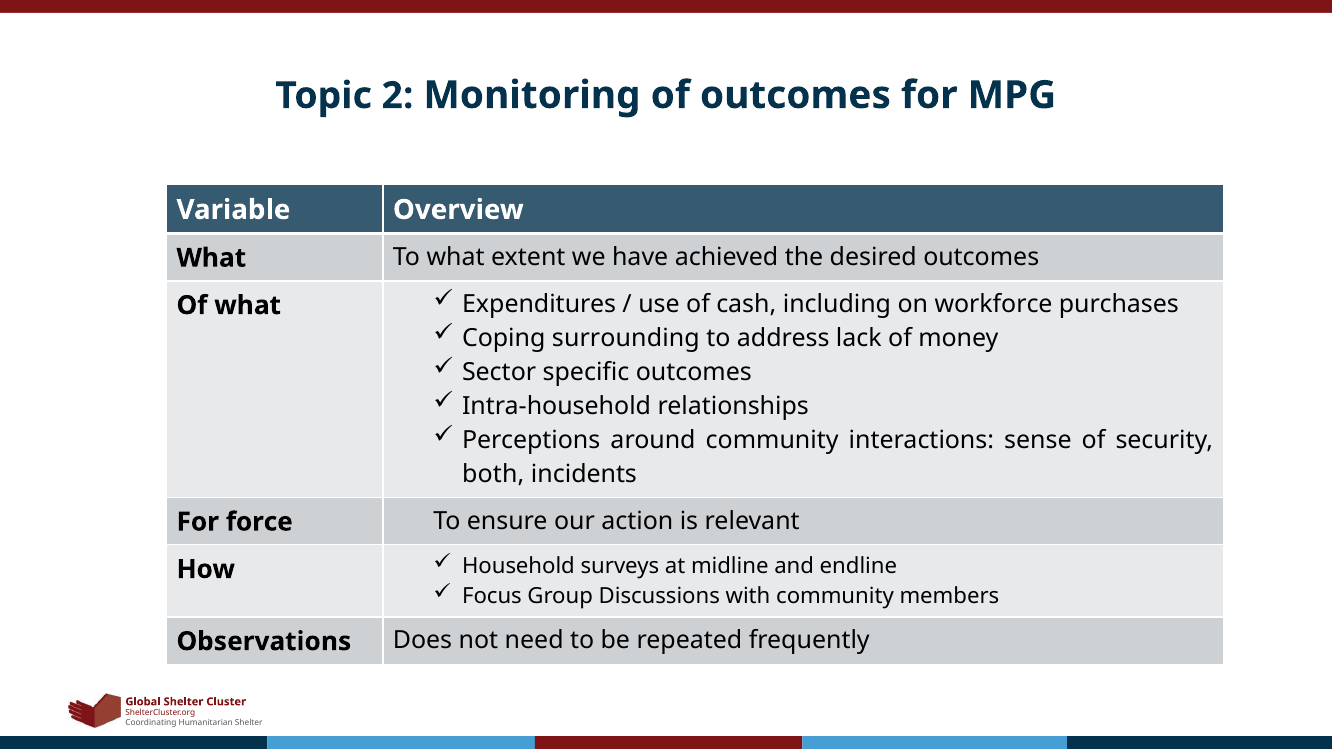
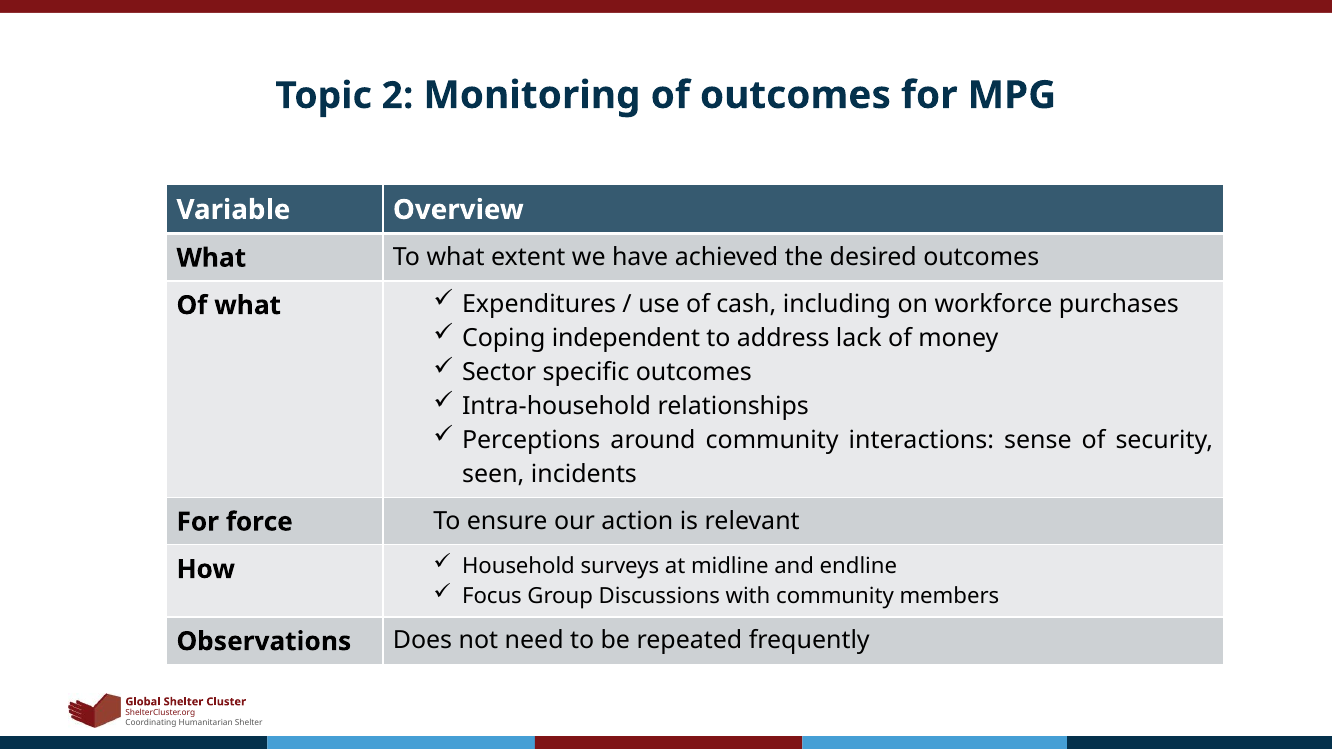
surrounding: surrounding -> independent (626, 338)
both: both -> seen (493, 474)
